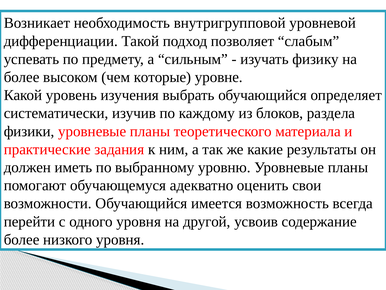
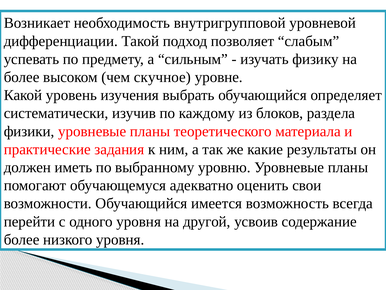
которые: которые -> скучное (162, 77)
